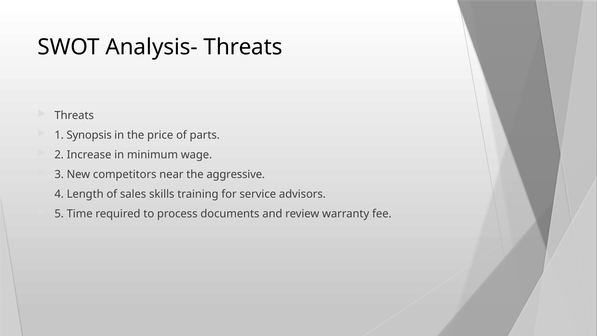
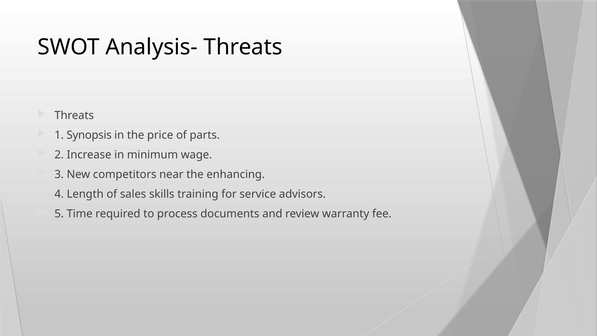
aggressive: aggressive -> enhancing (236, 175)
